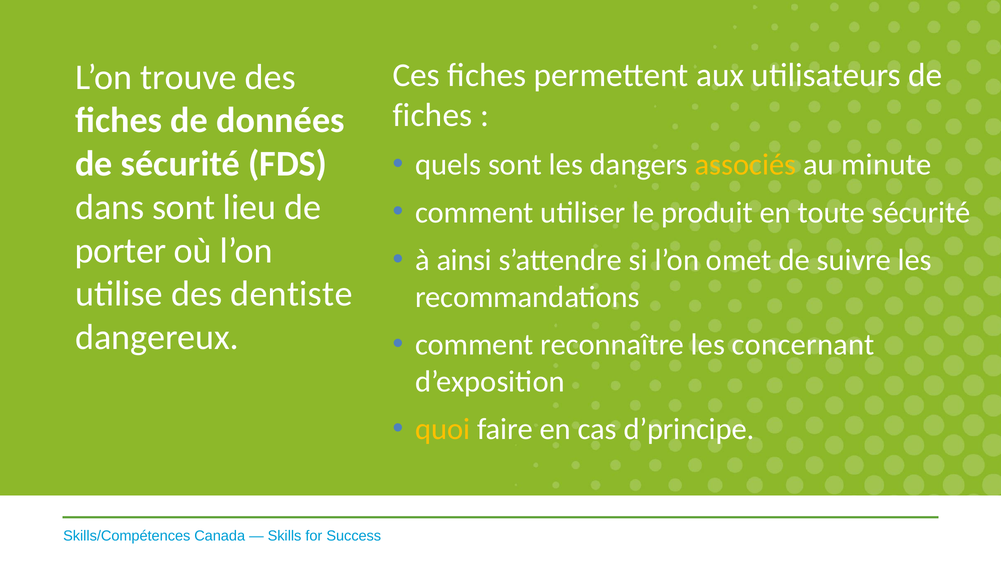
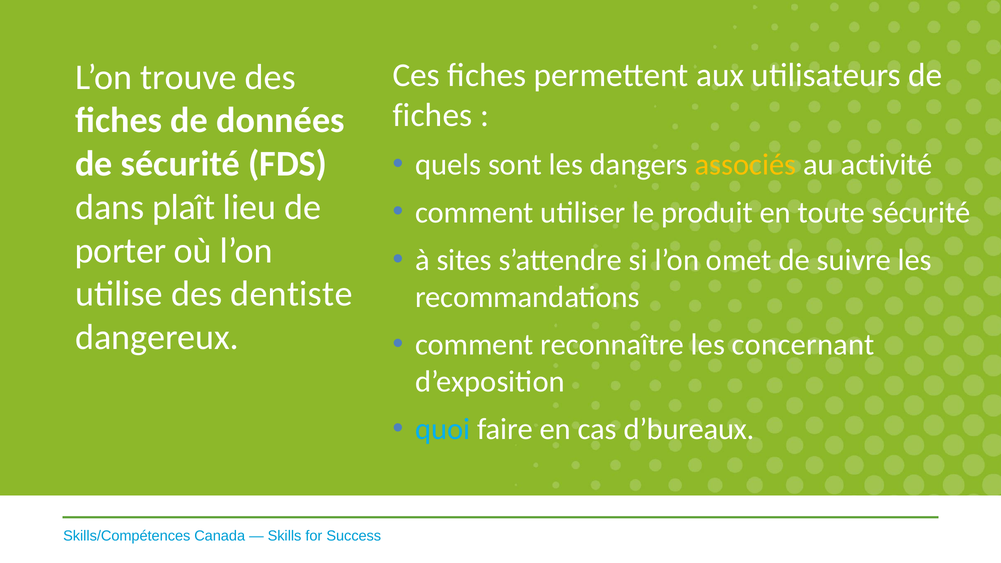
minute: minute -> activité (887, 165)
dans sont: sont -> plaît (184, 207)
ainsi: ainsi -> sites (464, 260)
quoi colour: yellow -> light blue (443, 429)
d’principe: d’principe -> d’bureaux (689, 429)
